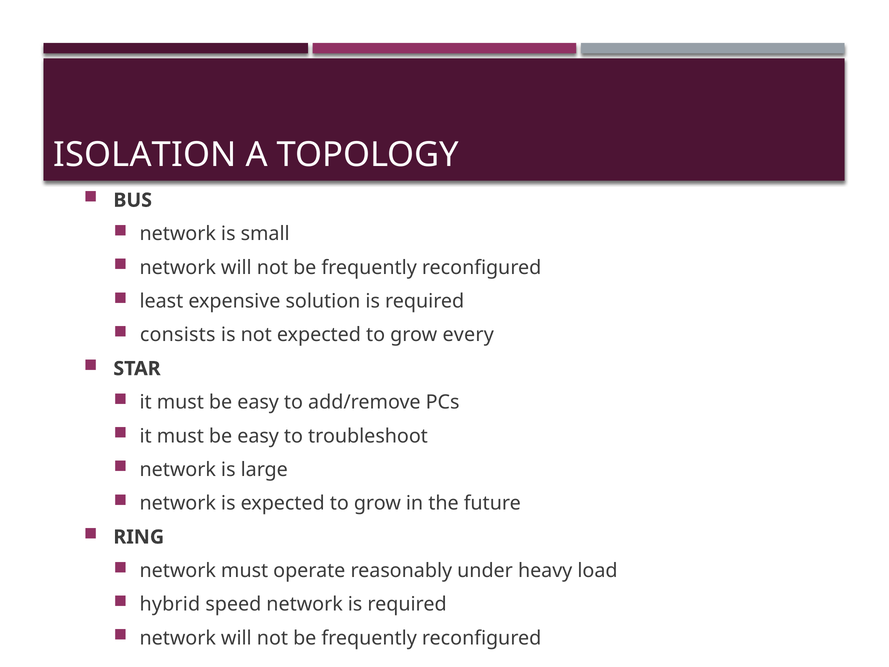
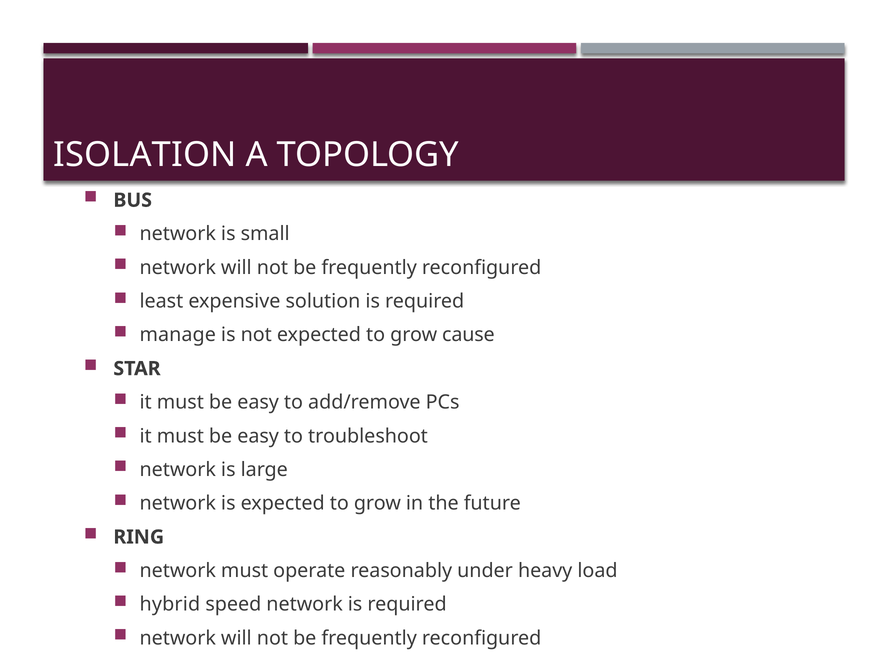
consists: consists -> manage (178, 335)
every: every -> cause (468, 335)
